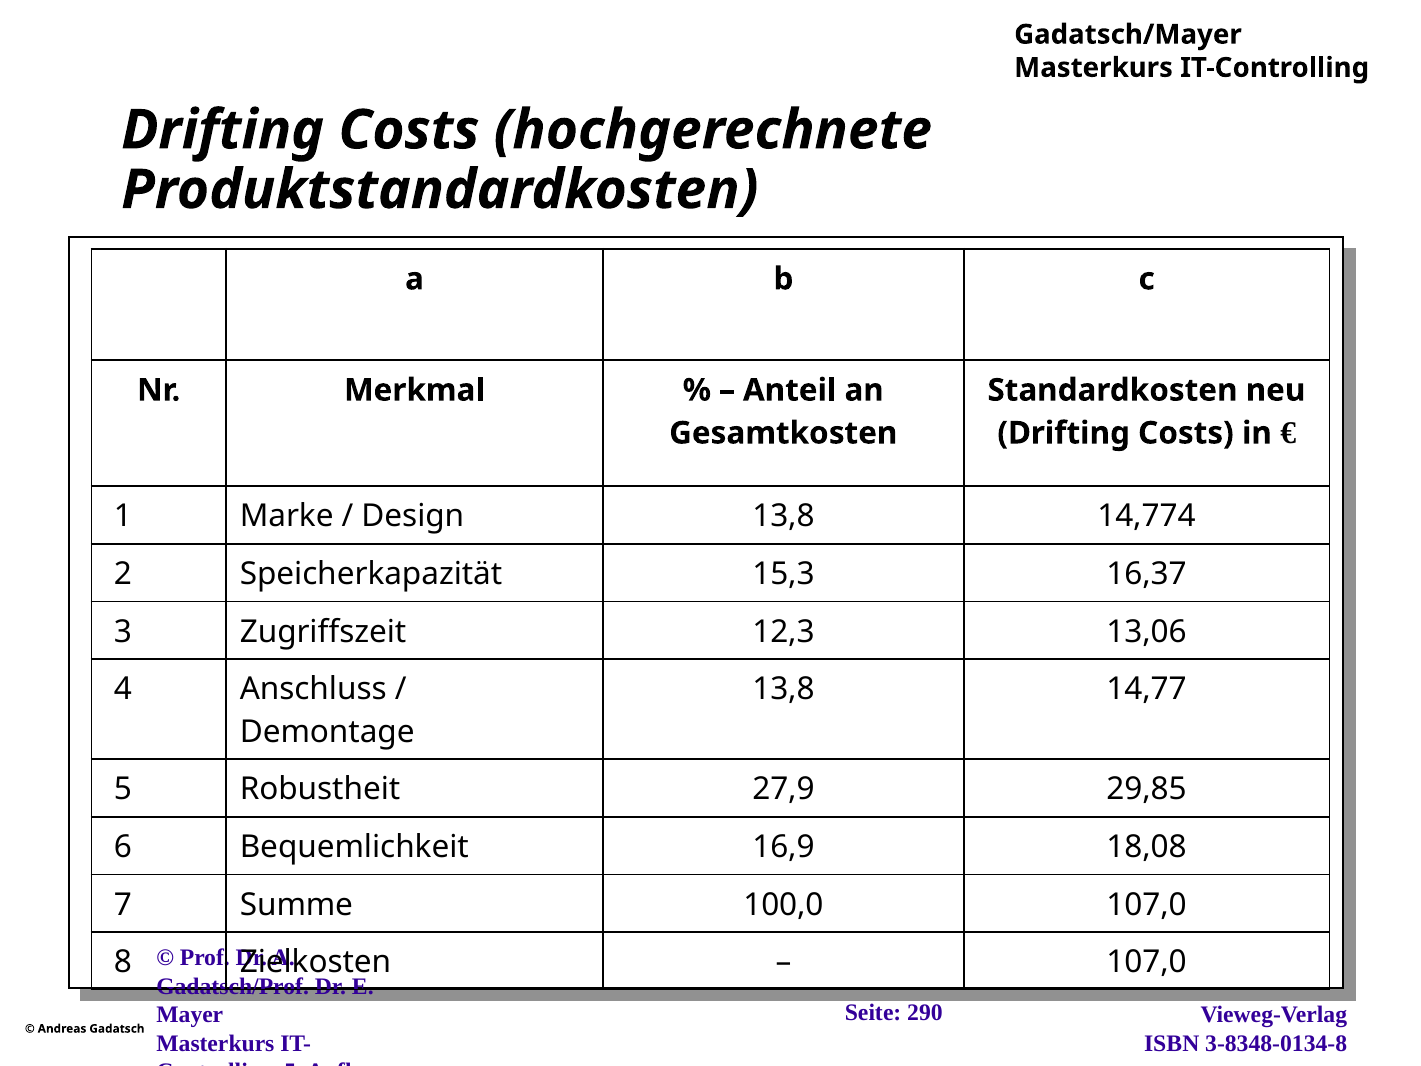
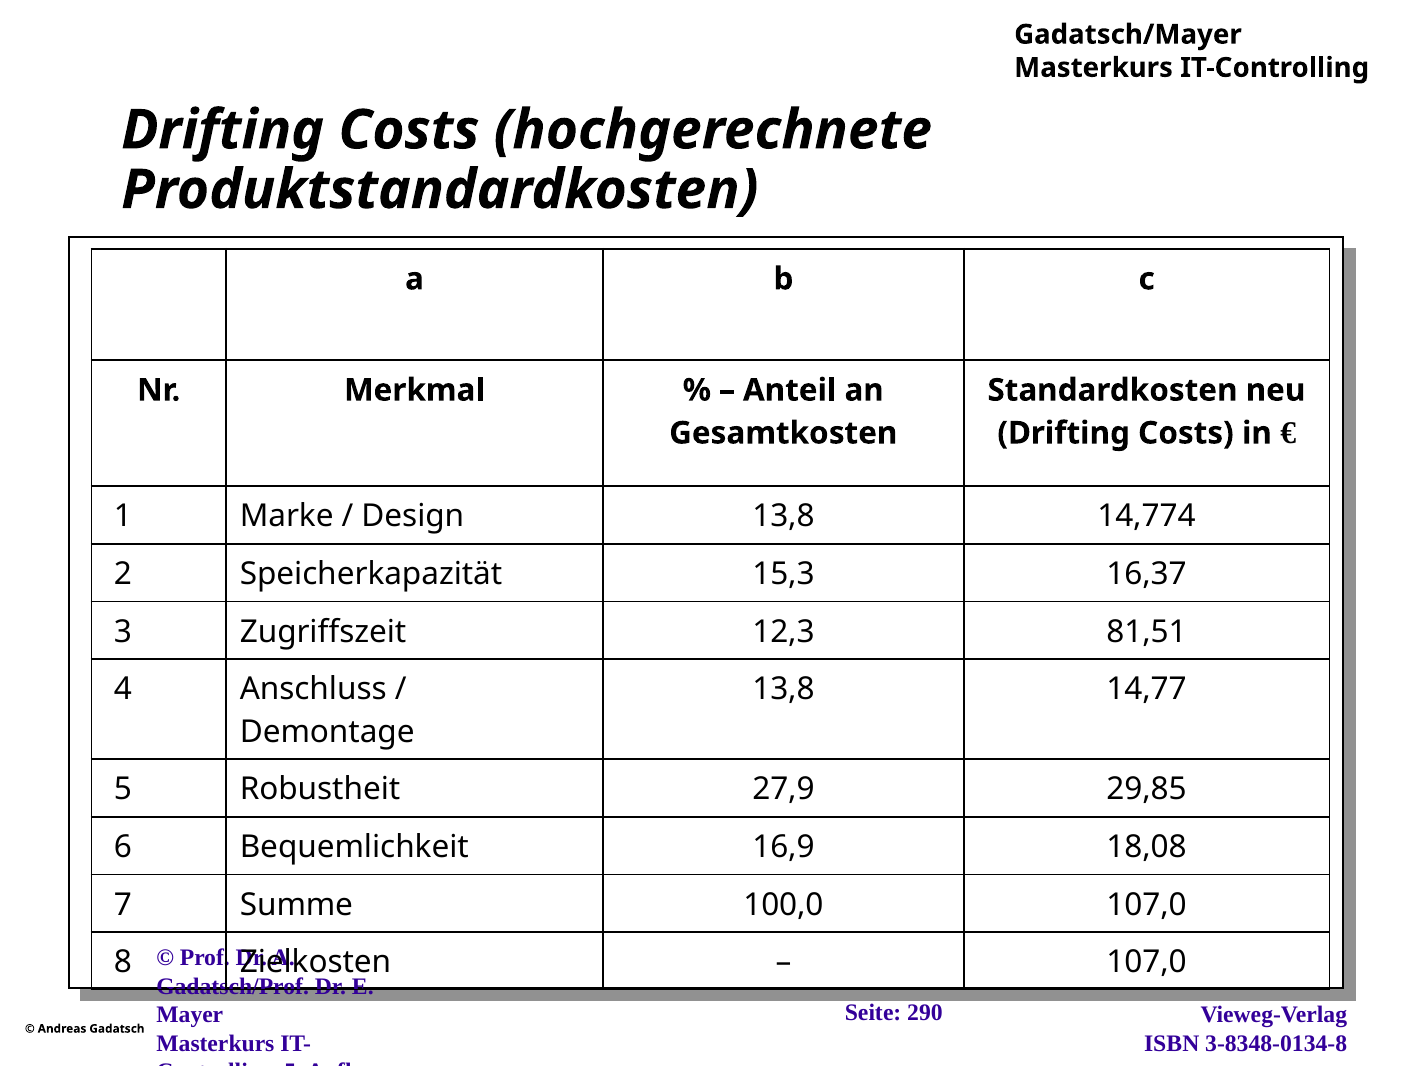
13,06: 13,06 -> 81,51 (1147, 632)
